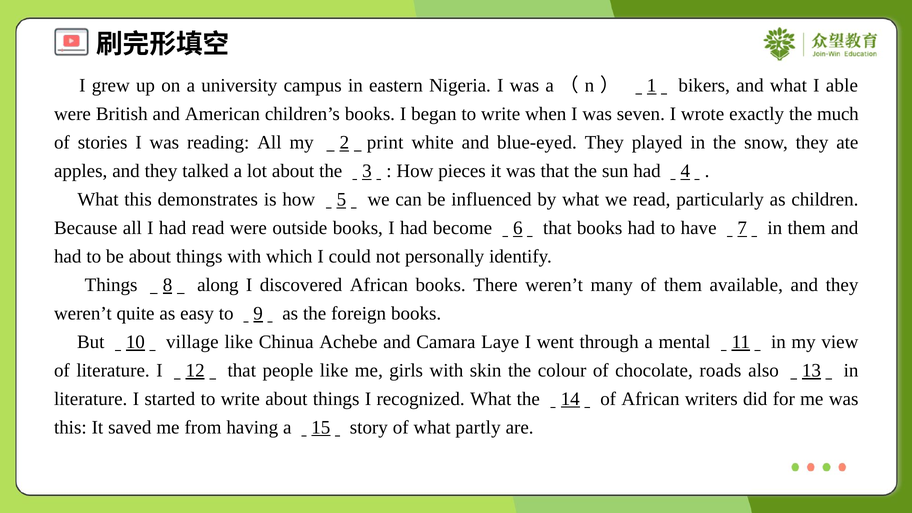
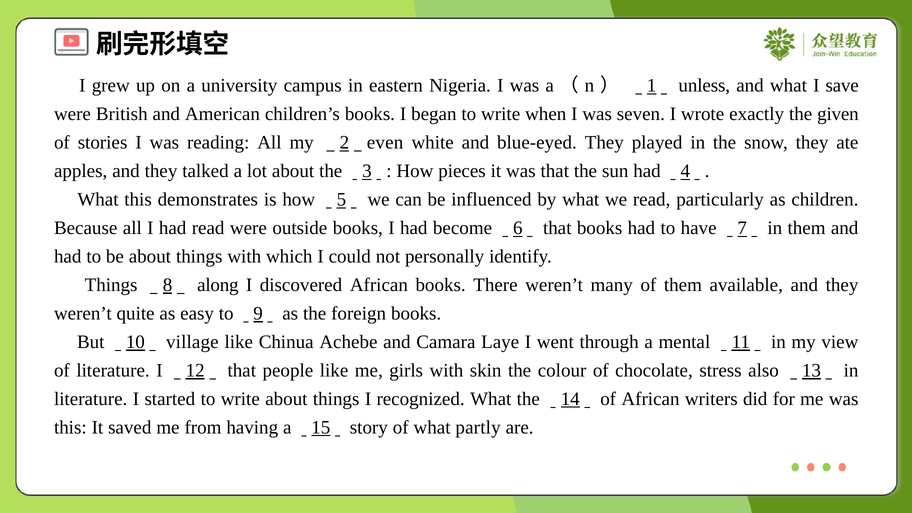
bikers: bikers -> unless (704, 85)
able: able -> save (842, 85)
much: much -> given (838, 114)
print: print -> even (385, 142)
roads: roads -> stress (720, 370)
